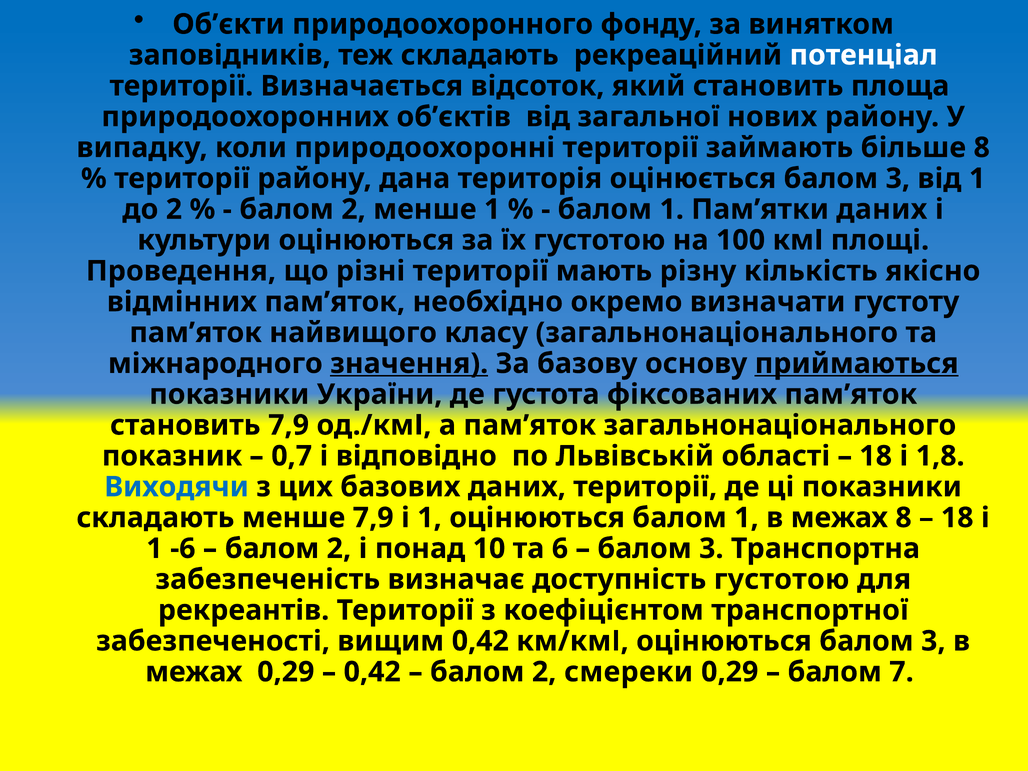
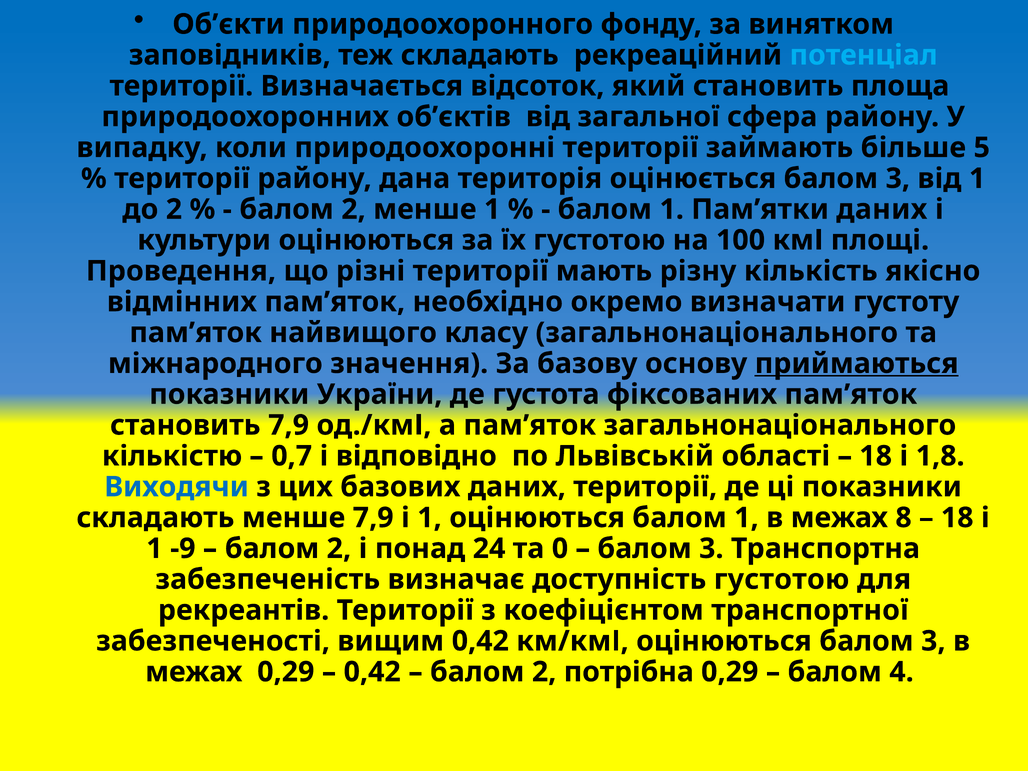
потенціал colour: white -> light blue (864, 55)
нових: нових -> сфера (772, 117)
більше 8: 8 -> 5 (982, 148)
значення underline: present -> none (409, 364)
показник: показник -> кількістю (172, 456)
-6: -6 -> -9 (183, 549)
10: 10 -> 24 (489, 549)
6: 6 -> 0 (560, 549)
смереки: смереки -> потрібна (629, 672)
7: 7 -> 4 (902, 672)
